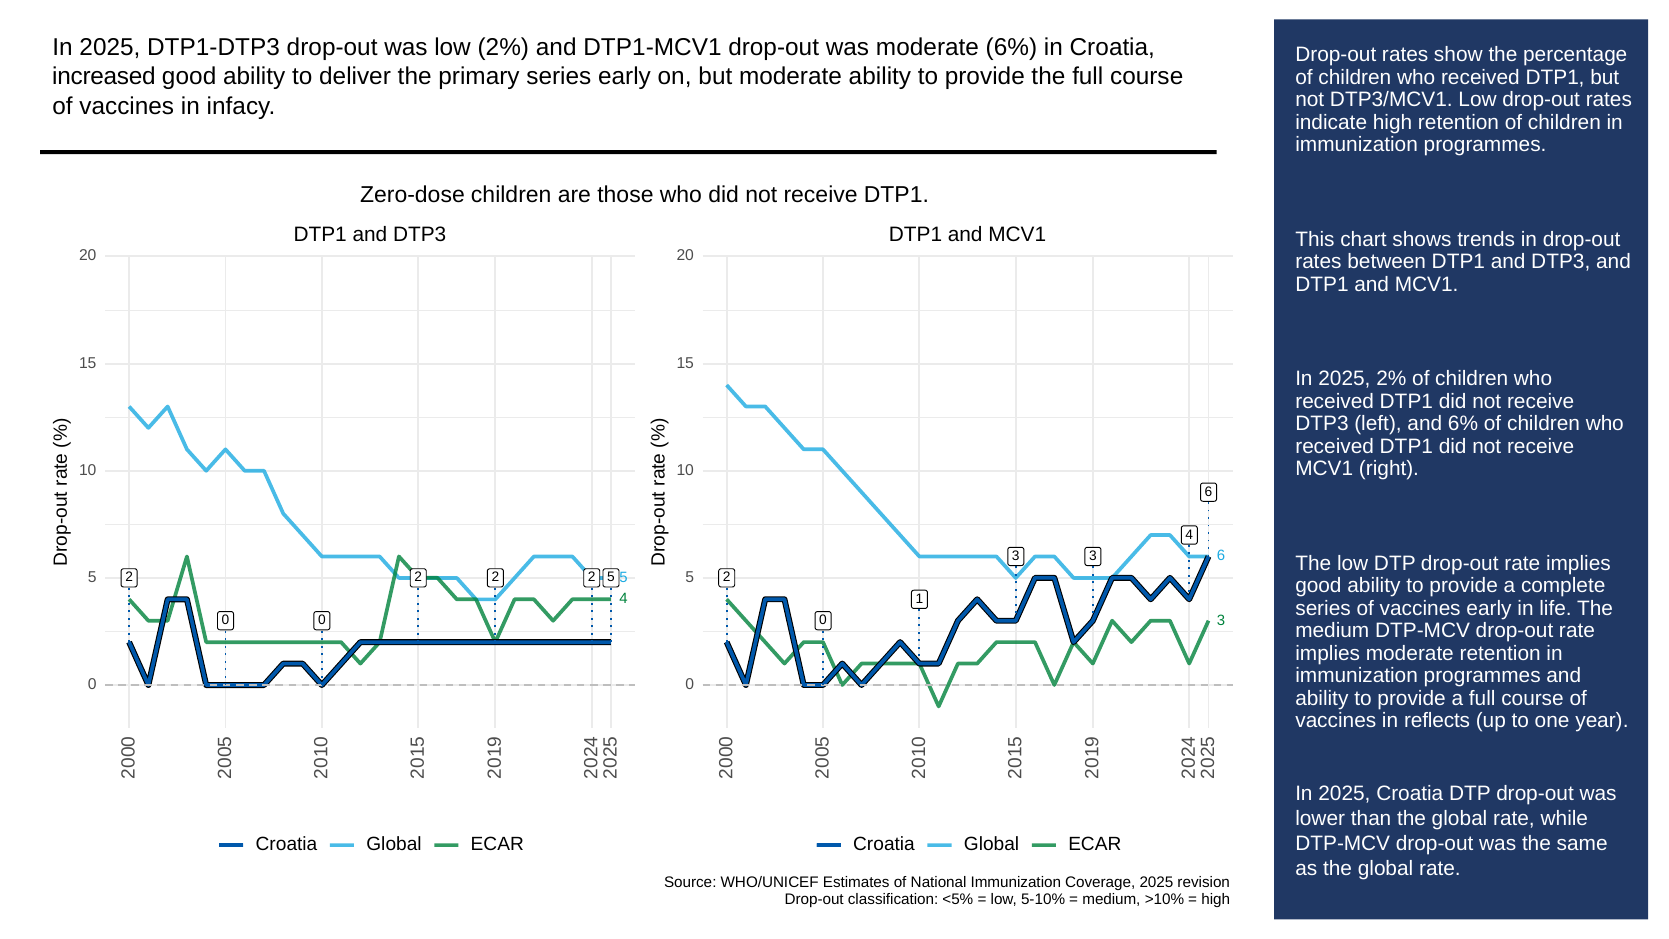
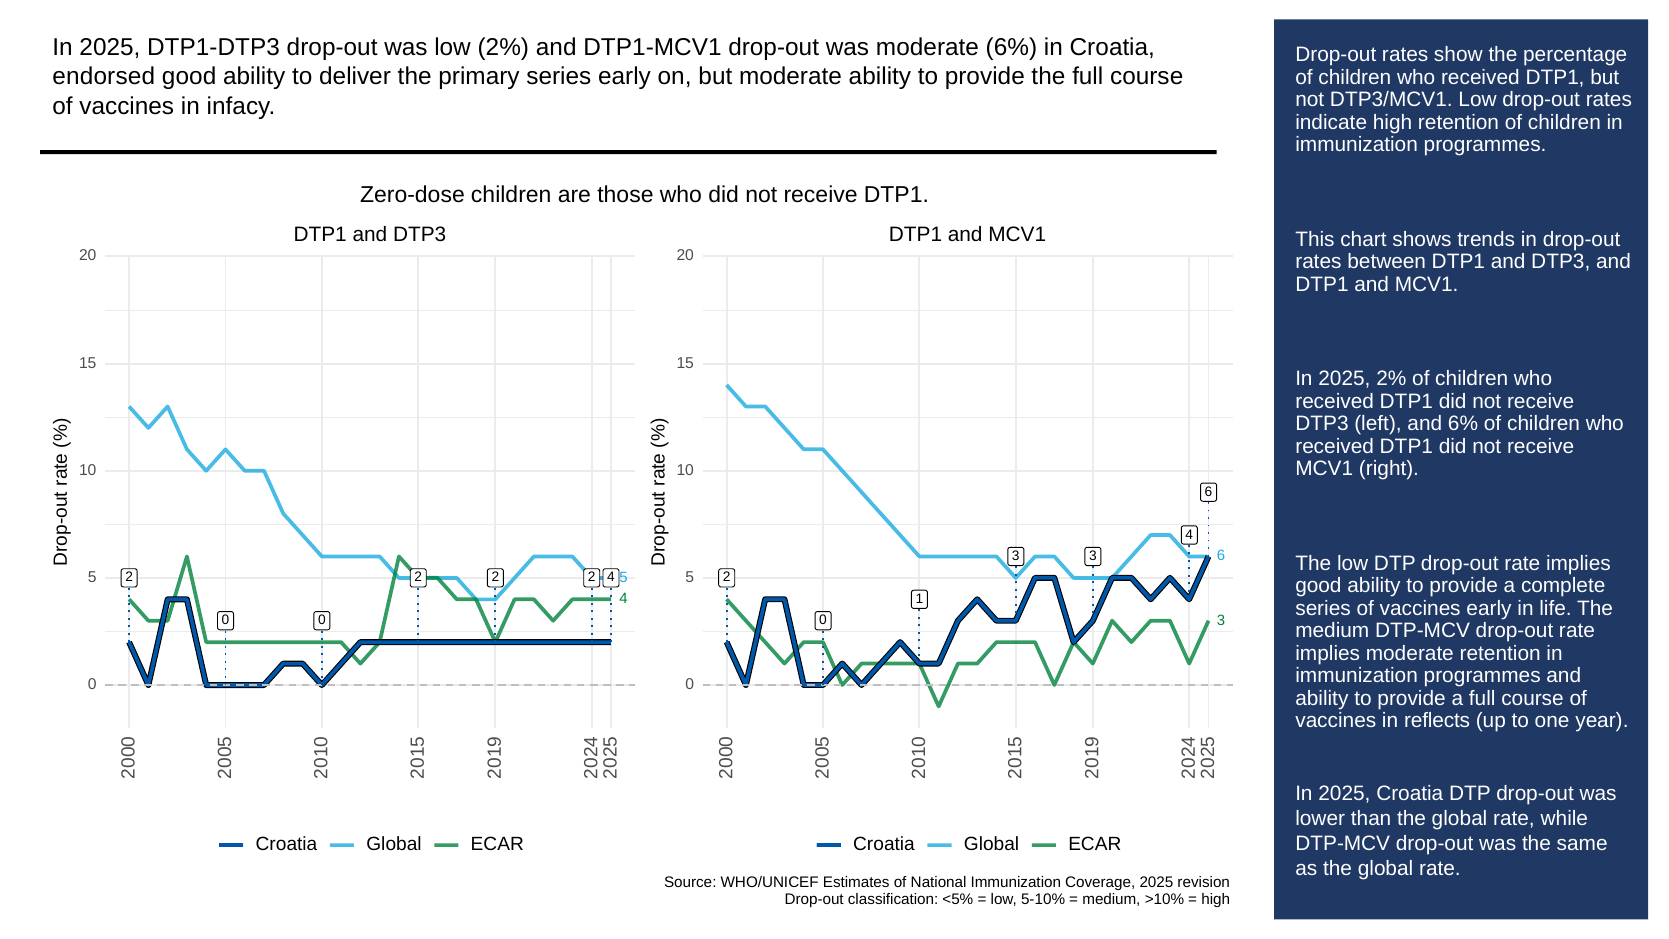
increased: increased -> endorsed (104, 77)
2 2 5: 5 -> 4 (611, 577)
